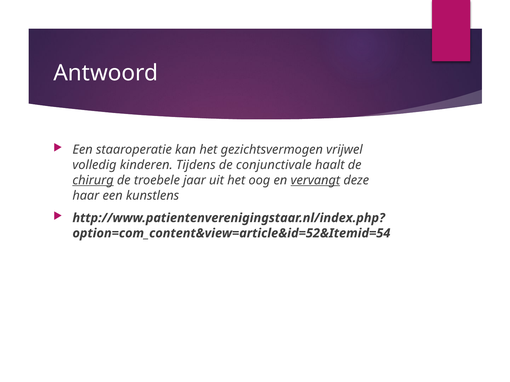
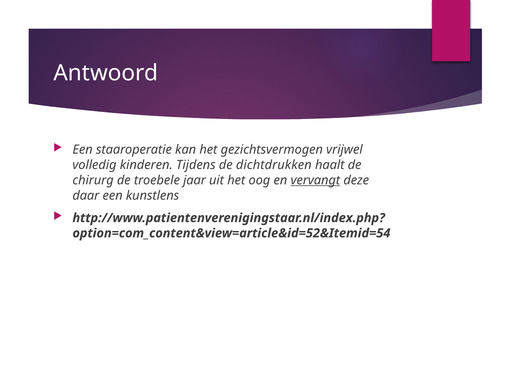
conjunctivale: conjunctivale -> dichtdrukken (274, 165)
chirurg underline: present -> none (93, 181)
haar: haar -> daar (86, 196)
